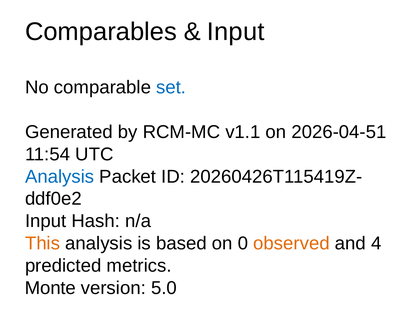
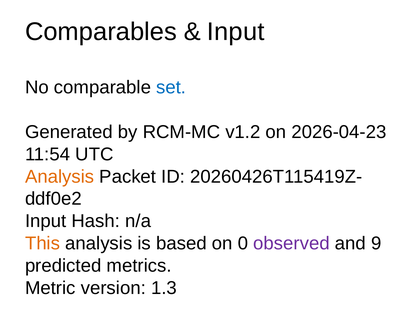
v1.1: v1.1 -> v1.2 (243, 132)
2026-04-51: 2026-04-51 -> 2026-04-23 (339, 132)
Analysis colour: blue -> orange (60, 177)
observed colour: orange -> purple (291, 244)
4: 4 -> 9 (376, 244)
Monte: Monte -> Metric (50, 288)
5.0: 5.0 -> 1.3 (164, 288)
